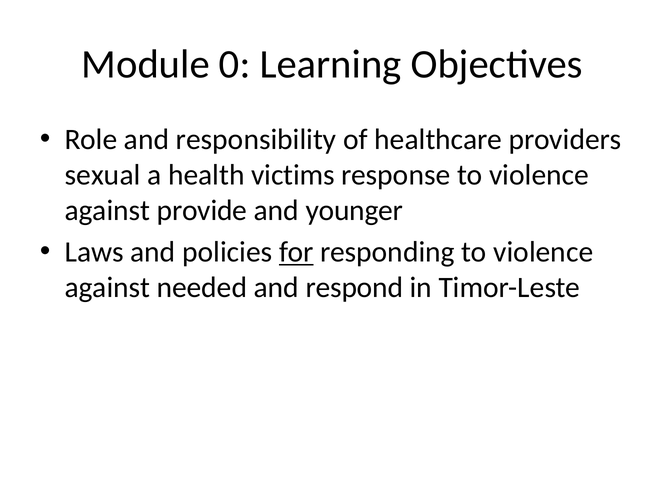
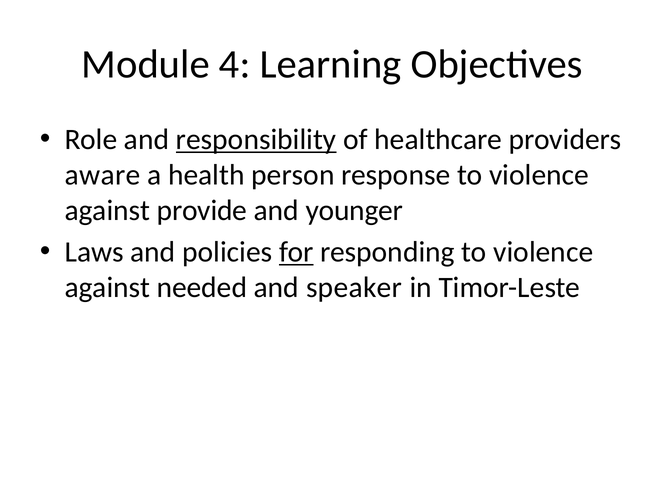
0: 0 -> 4 (235, 64)
responsibility underline: none -> present (256, 140)
sexual: sexual -> aware (103, 175)
victims: victims -> person (293, 175)
respond: respond -> speaker (354, 287)
